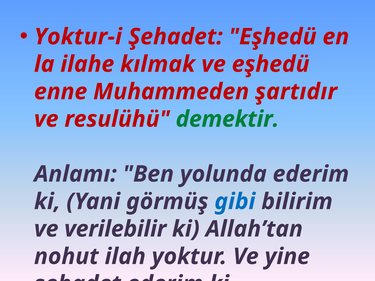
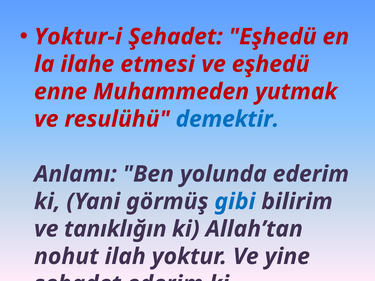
kılmak: kılmak -> etmesi (158, 64)
şartıdır: şartıdır -> yutmak (296, 92)
demektir colour: green -> blue (227, 119)
verilebilir: verilebilir -> tanıklığın (115, 229)
